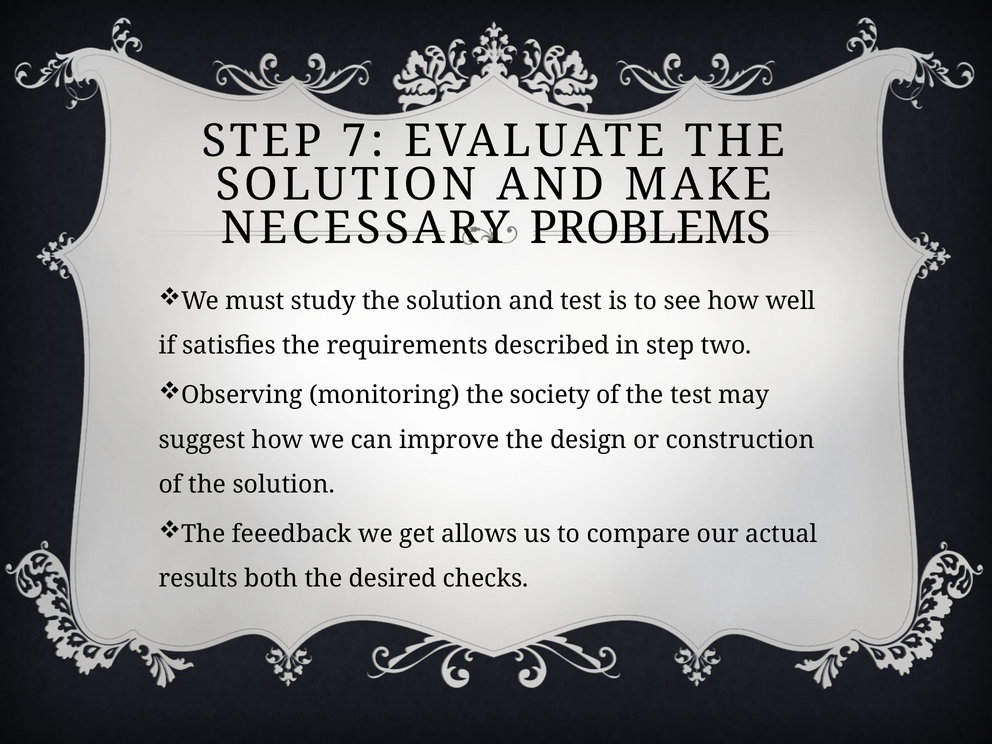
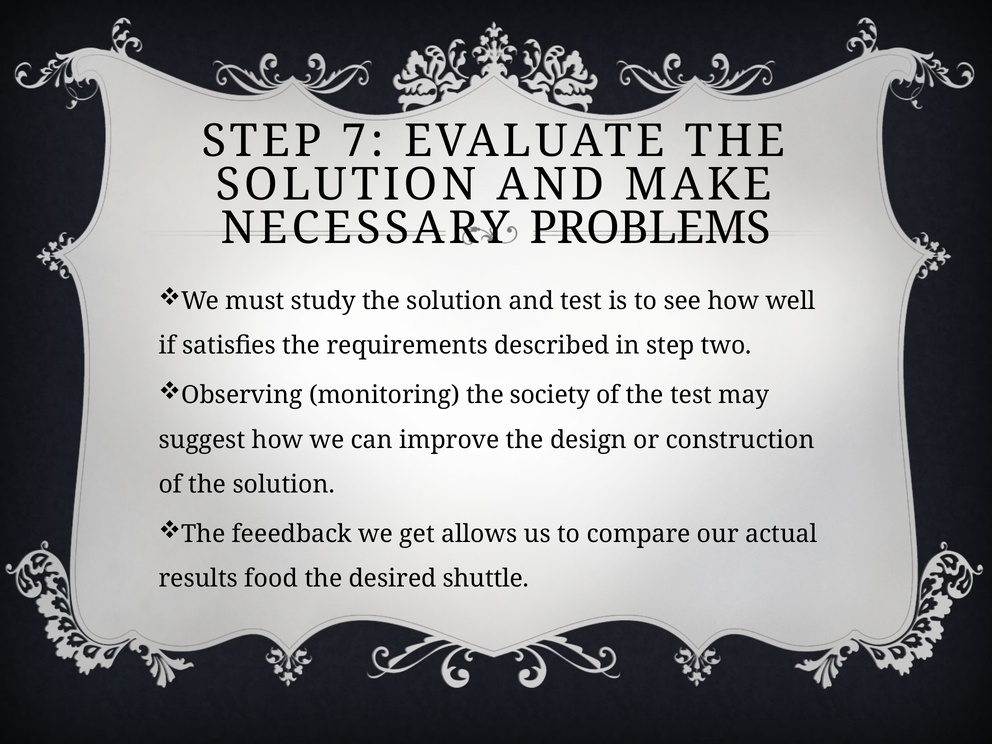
both: both -> food (271, 579)
checks: checks -> shuttle (486, 579)
